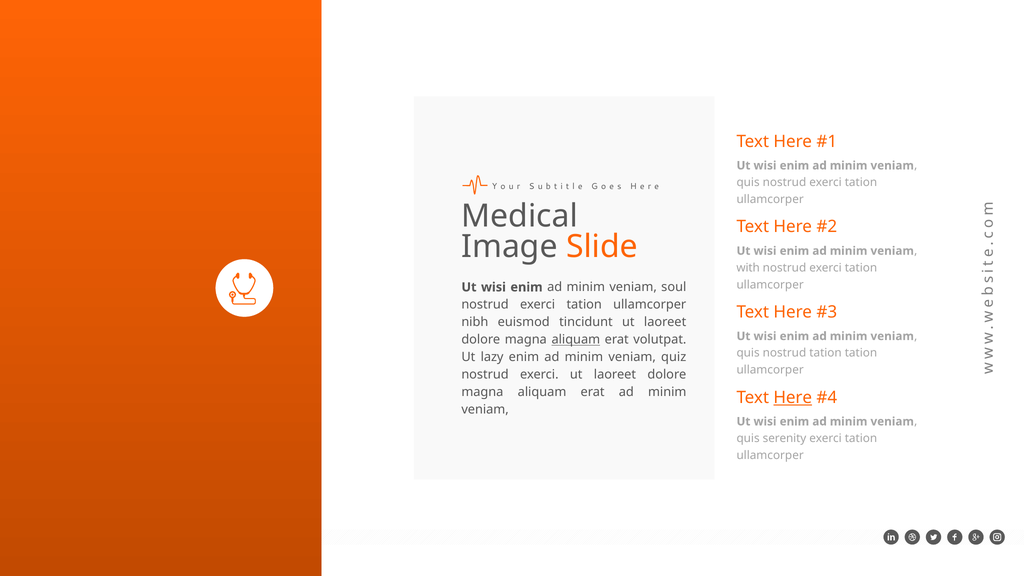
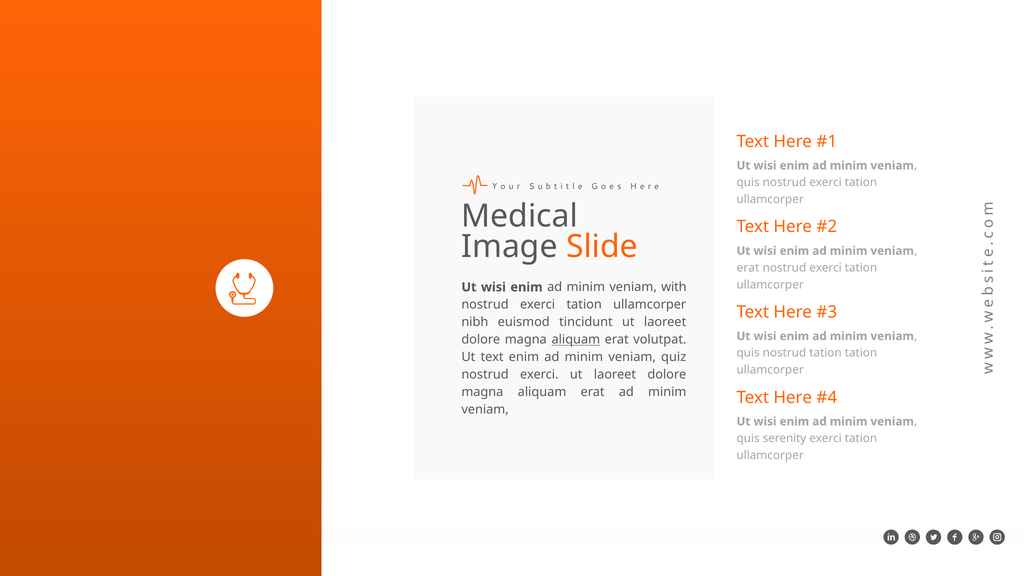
with: with -> erat (748, 268)
soul: soul -> with (674, 287)
Ut lazy: lazy -> text (492, 357)
Here underline: present -> none (793, 397)
